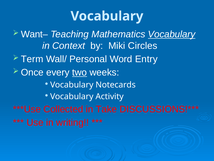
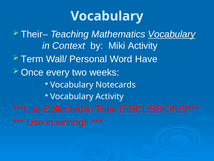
Want–: Want– -> Their– (34, 34)
Miki Circles: Circles -> Activity (143, 46)
Entry: Entry -> Have (146, 59)
two underline: present -> none (80, 72)
